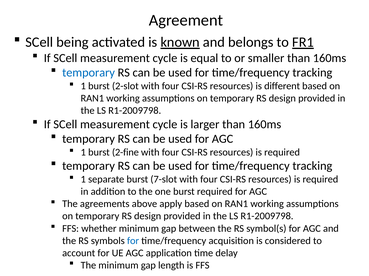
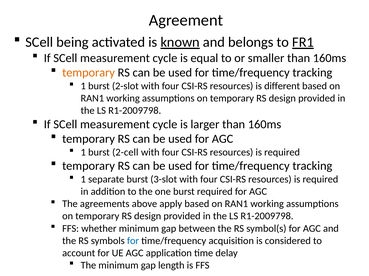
temporary colour: blue -> orange (89, 73)
2-fine: 2-fine -> 2-cell (125, 153)
7-slot: 7-slot -> 3-slot (164, 180)
